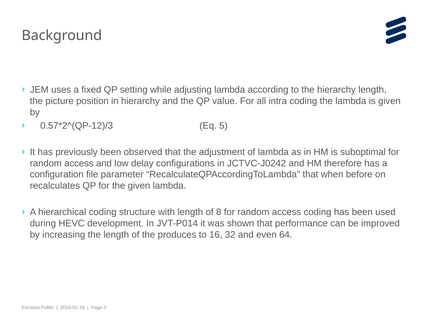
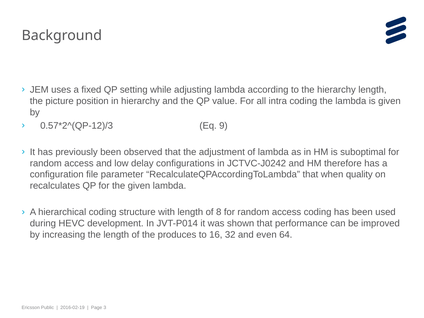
5: 5 -> 9 (223, 126)
before: before -> quality (359, 175)
